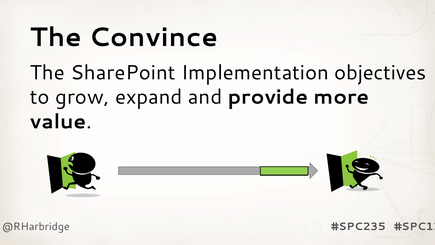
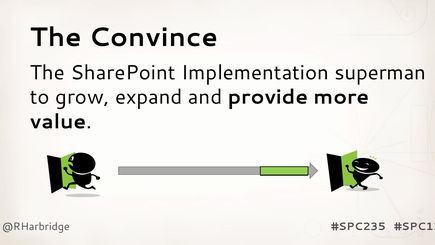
objectives: objectives -> superman (380, 72)
